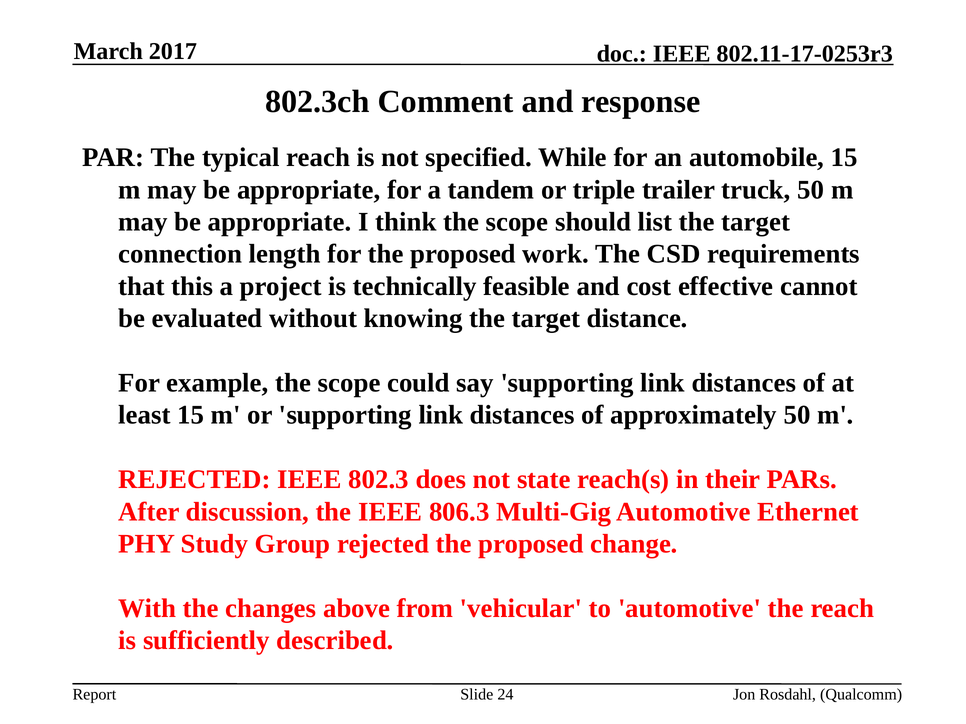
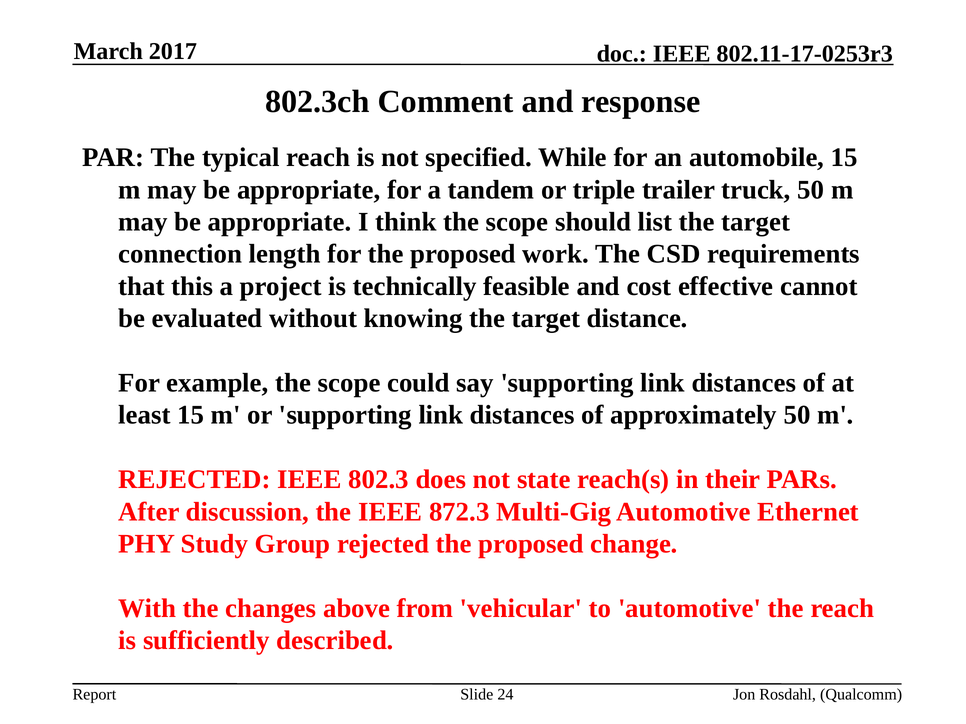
806.3: 806.3 -> 872.3 (459, 512)
